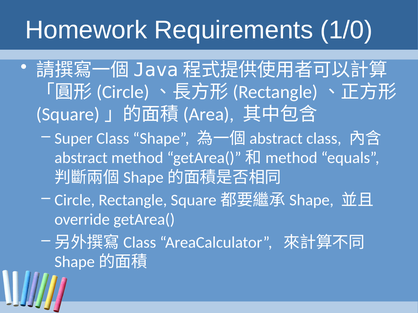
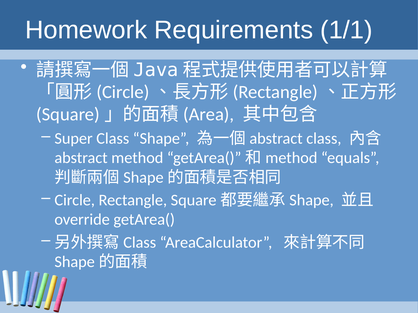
1/0: 1/0 -> 1/1 (346, 30)
